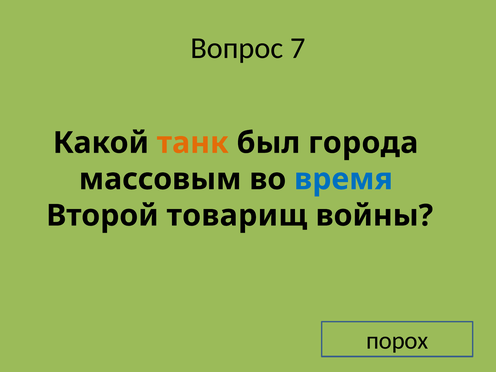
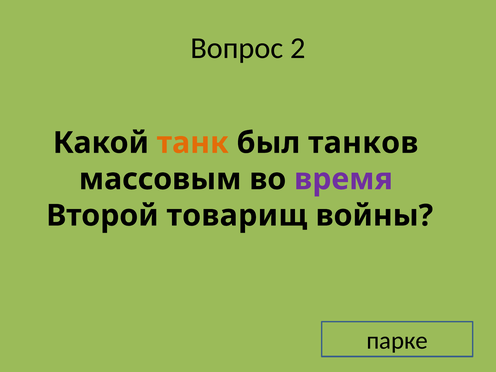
7: 7 -> 2 (298, 48)
города: города -> танков (363, 143)
время colour: blue -> purple (343, 179)
порох: порох -> парке (397, 341)
